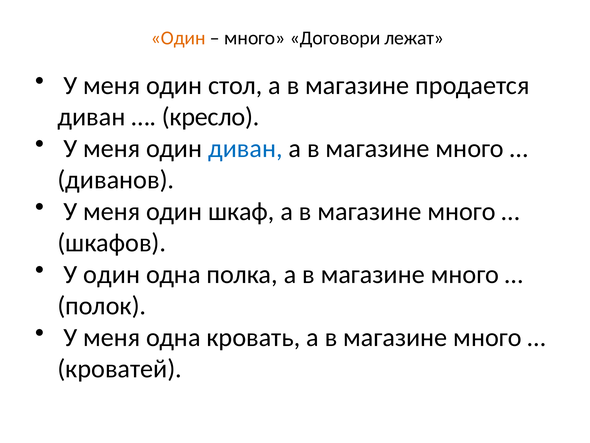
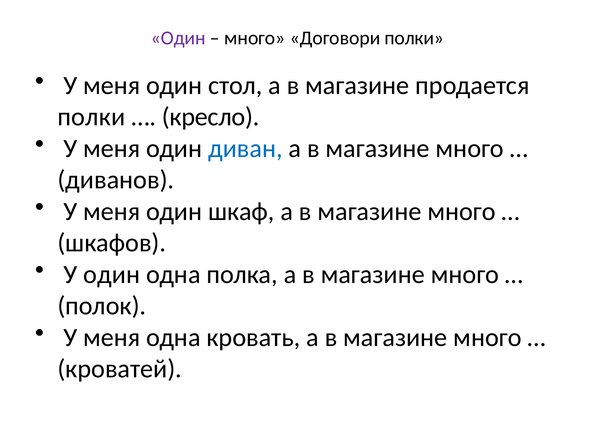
Один colour: orange -> purple (178, 38)
Договори лежат: лежат -> полки (414, 38)
диван: диван -> полки (91, 117)
